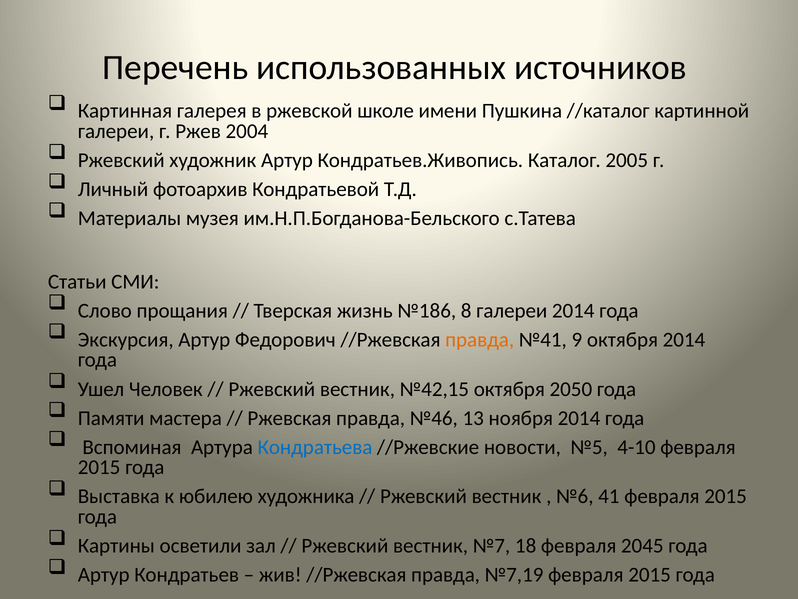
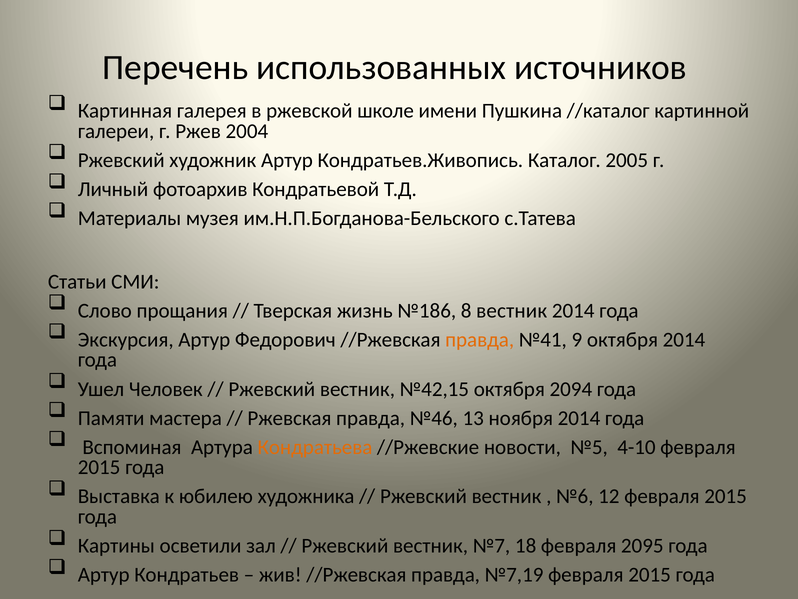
8 галереи: галереи -> вестник (512, 310)
2050: 2050 -> 2094 (571, 389)
Кондратьева colour: blue -> orange (315, 447)
41: 41 -> 12 (609, 496)
2045: 2045 -> 2095 (642, 545)
